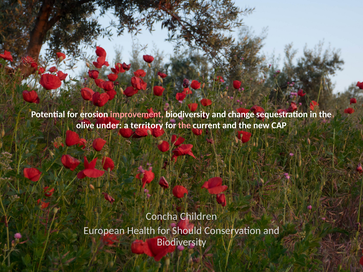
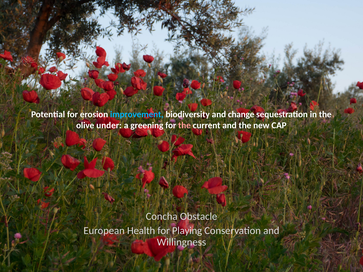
improvement colour: pink -> light blue (137, 115)
territory: territory -> greening (147, 125)
Children: Children -> Obstacle (199, 217)
Should: Should -> Playing (187, 231)
Biodiversity: Biodiversity -> Willingness (181, 242)
